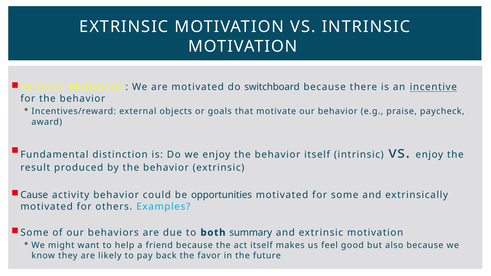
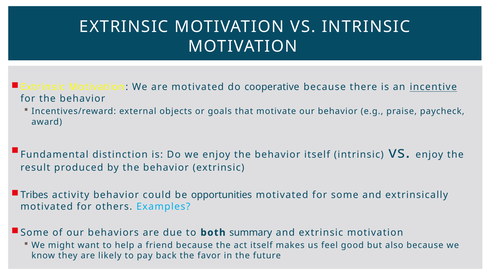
switchboard: switchboard -> cooperative (272, 87)
Cause: Cause -> Tribes (34, 195)
